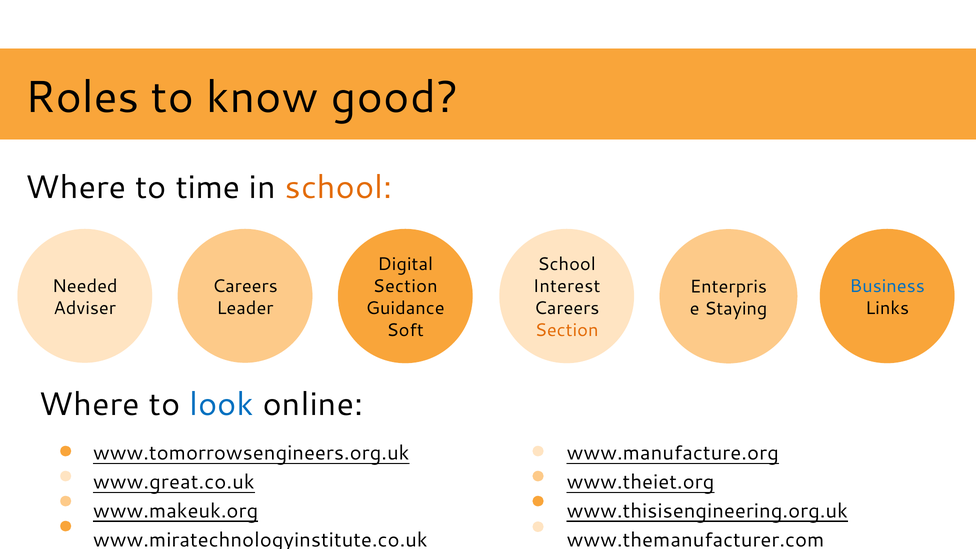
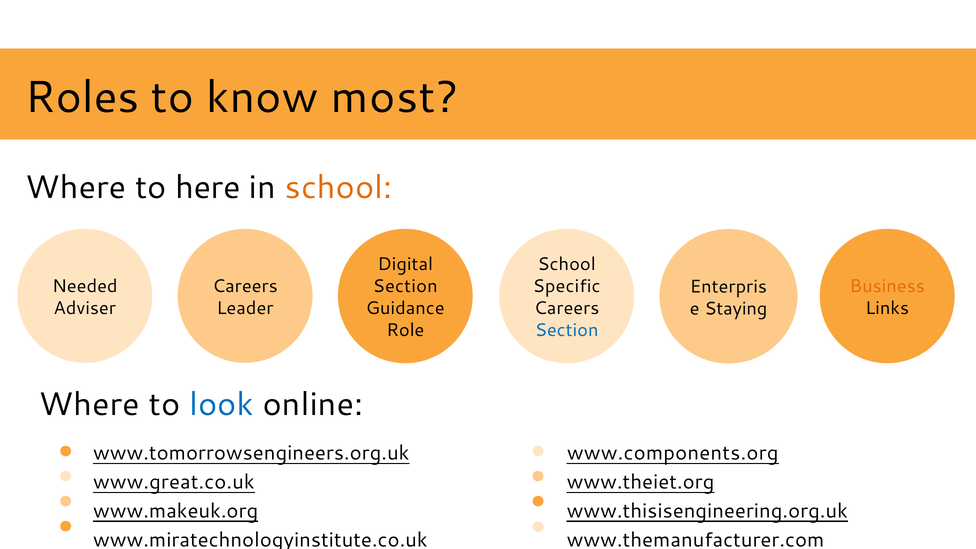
good: good -> most (395, 97)
time: time -> here (208, 187)
Interest: Interest -> Specific (567, 286)
Business colour: blue -> orange (887, 286)
Soft: Soft -> Role (405, 330)
Section colour: orange -> blue (567, 330)
www.manufacture.org: www.manufacture.org -> www.components.org (673, 453)
